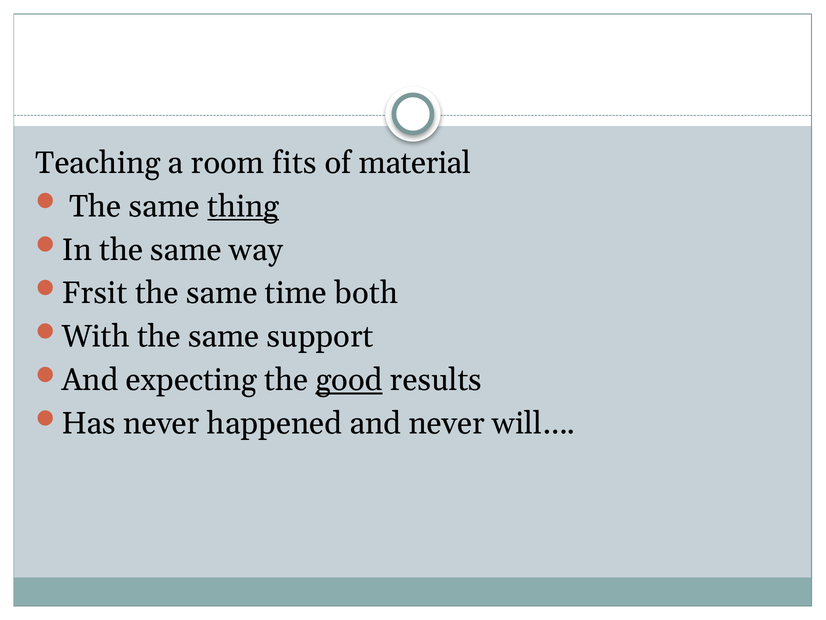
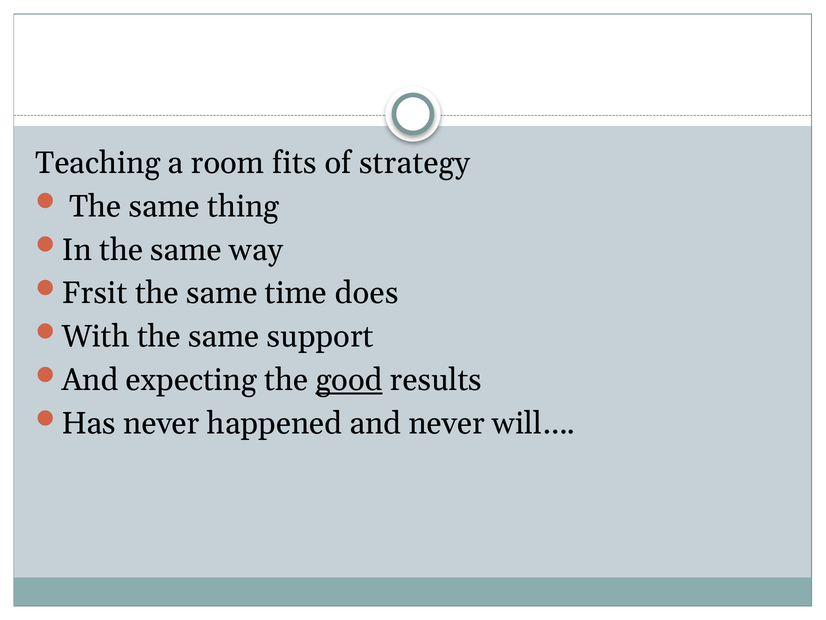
material: material -> strategy (415, 163)
thing underline: present -> none (243, 206)
both: both -> does (367, 293)
